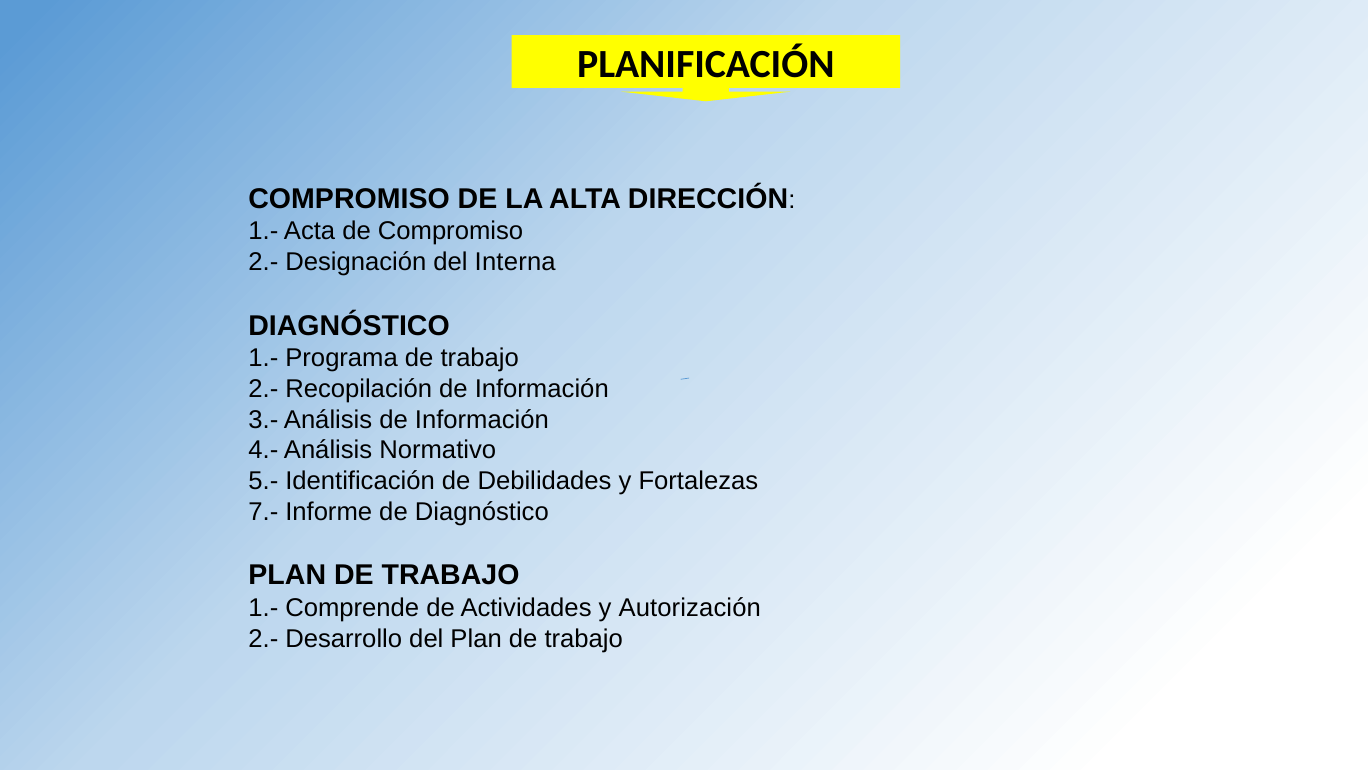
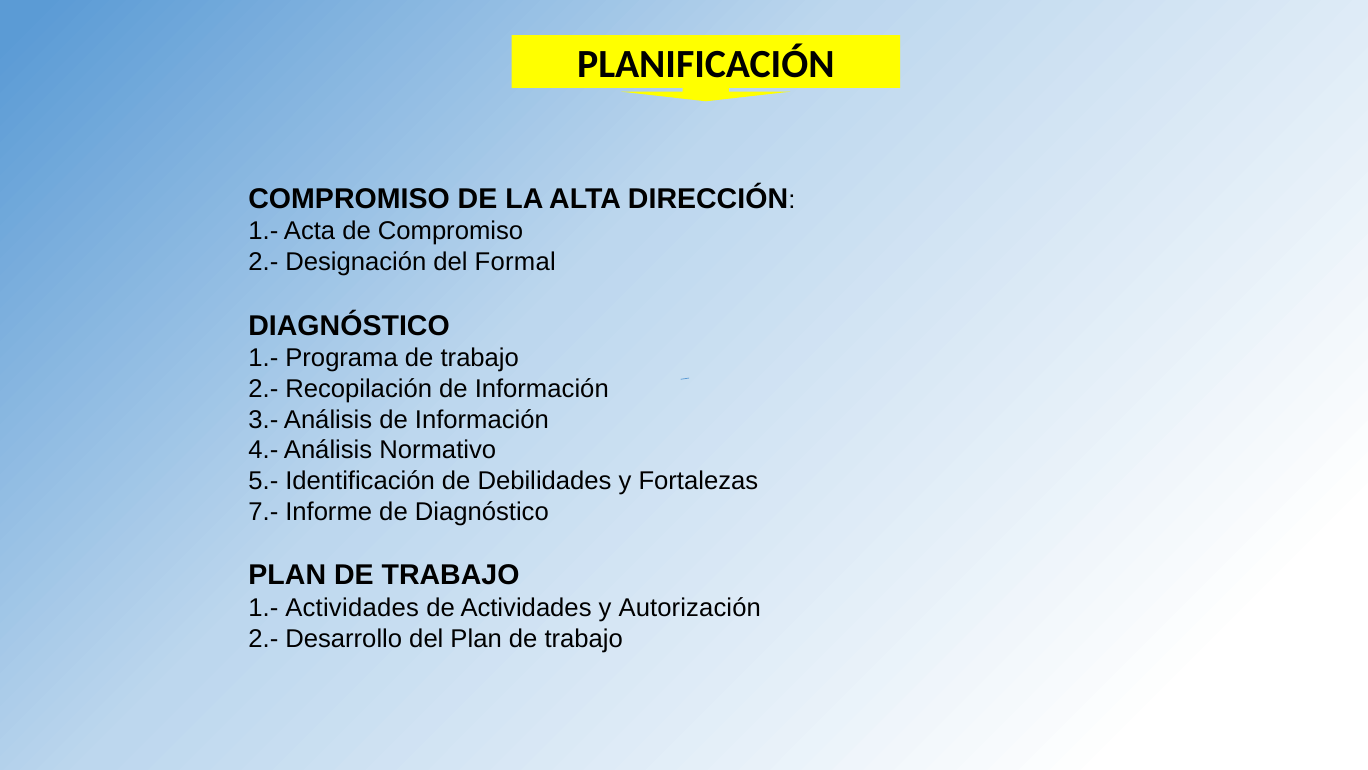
Interna: Interna -> Formal (515, 262)
1.- Comprende: Comprende -> Actividades (352, 607)
